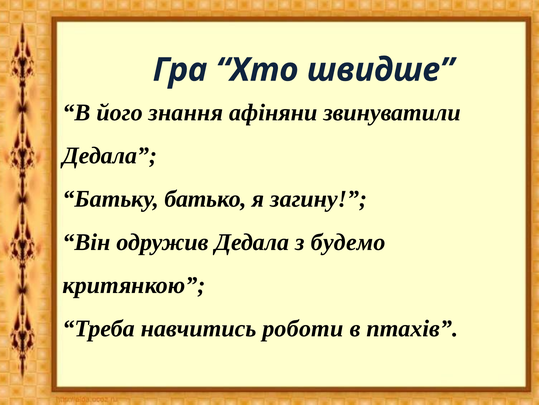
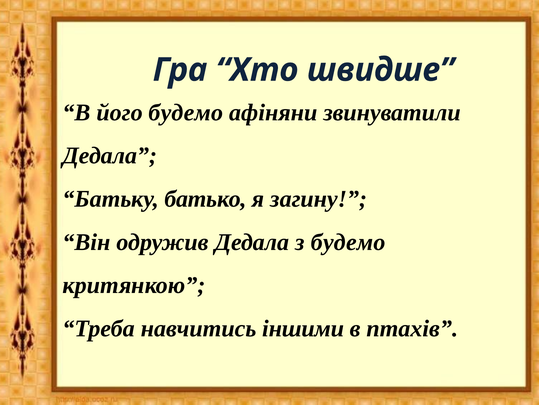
його знання: знання -> будемо (186, 112)
роботи: роботи -> іншими (303, 328)
